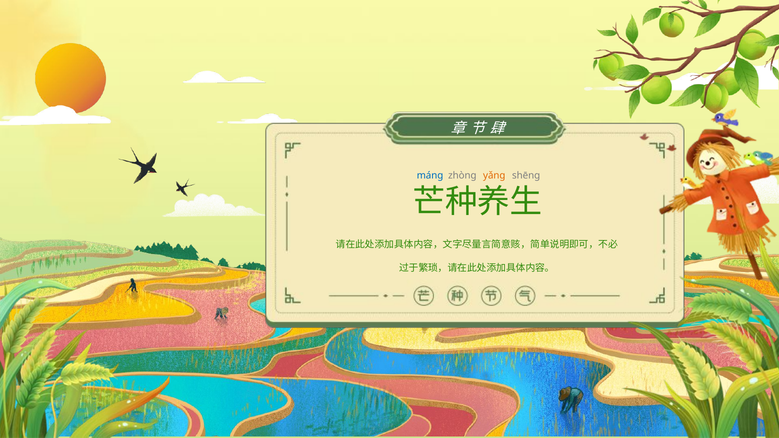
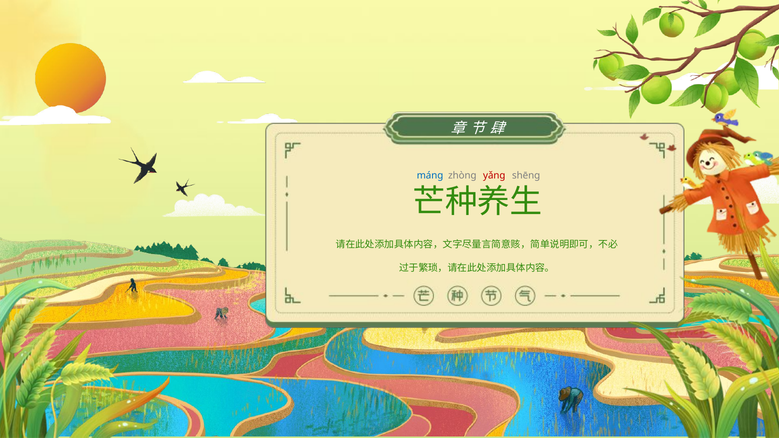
yǎng colour: orange -> red (494, 176)
